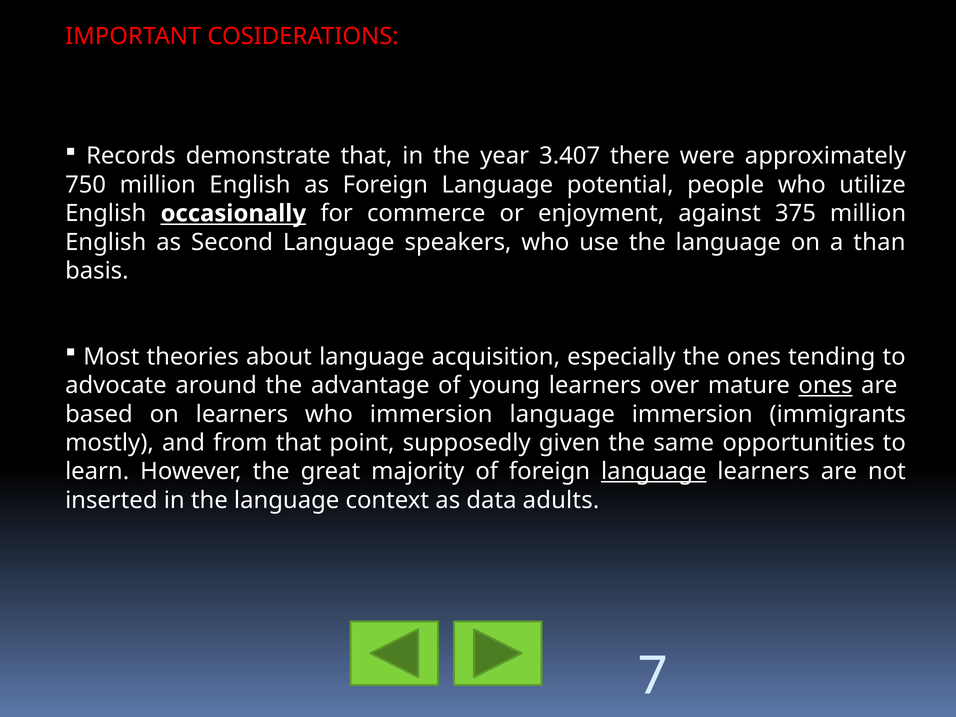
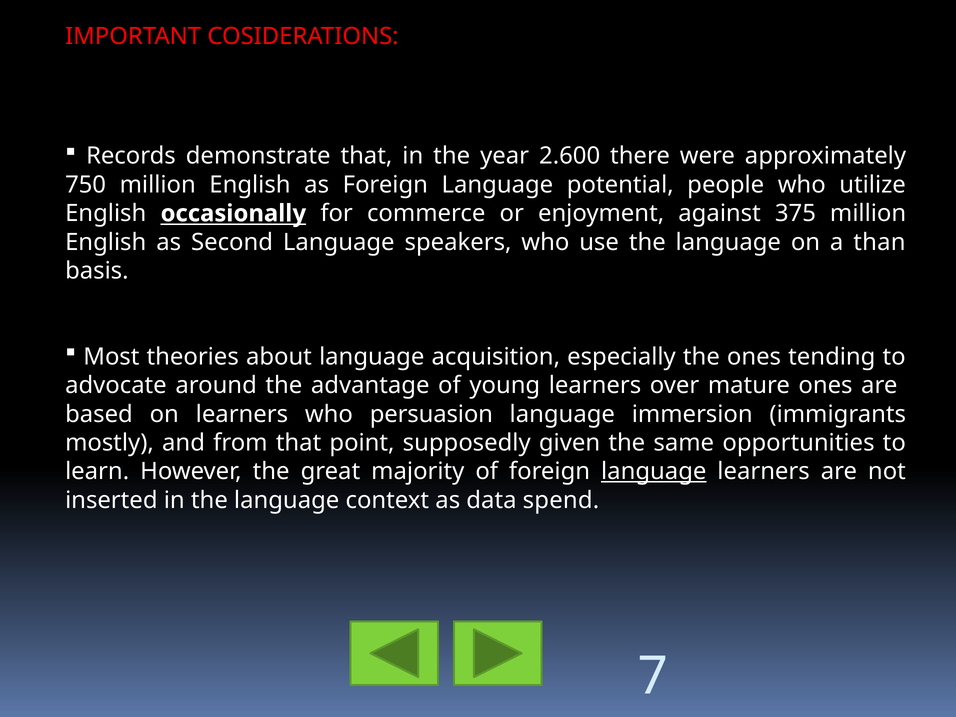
3.407: 3.407 -> 2.600 (570, 156)
ones underline: present -> none (825, 386)
who immersion: immersion -> persuasion (431, 414)
adults: adults -> spend (561, 500)
